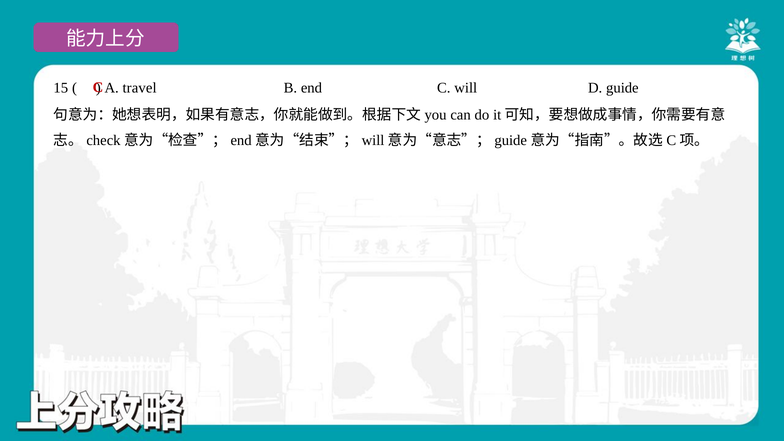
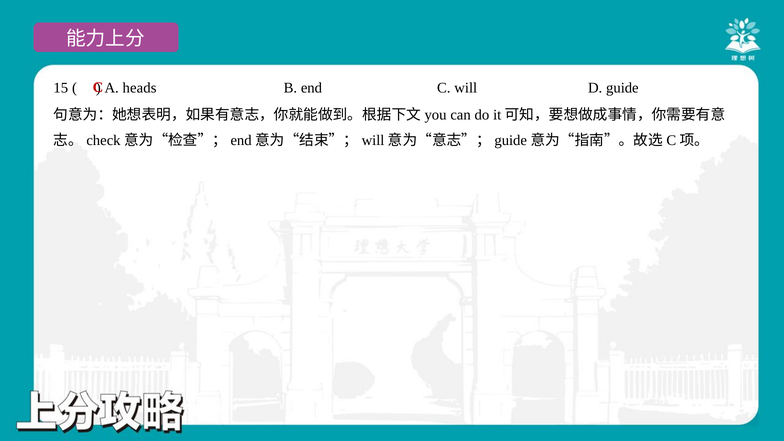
travel: travel -> heads (140, 88)
